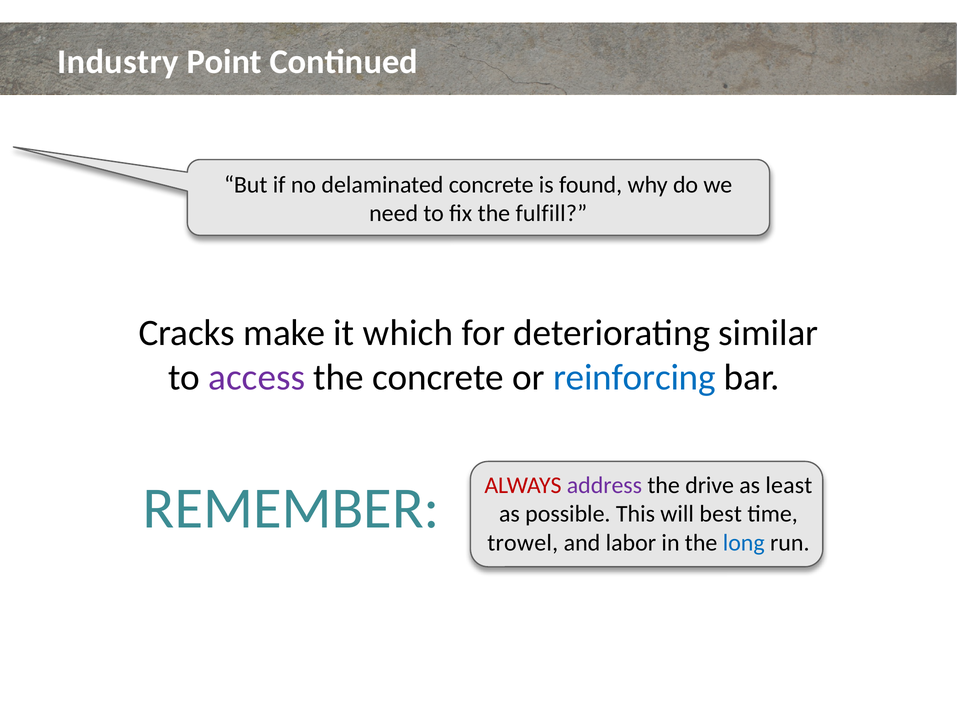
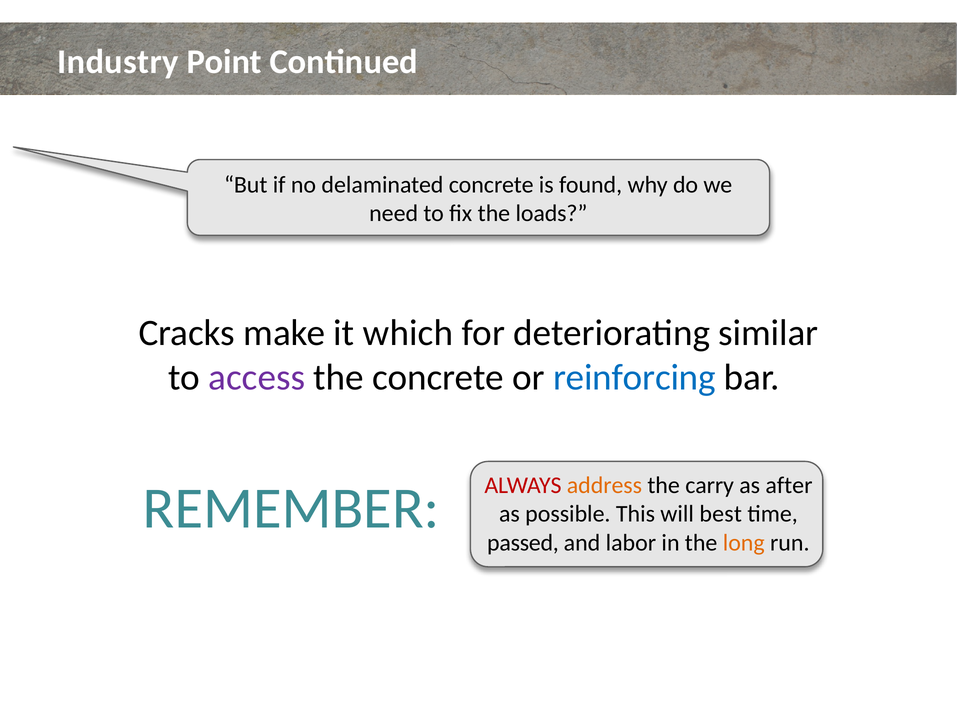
fulfill: fulfill -> loads (551, 213)
address colour: purple -> orange (604, 485)
drive: drive -> carry (710, 485)
least: least -> after (789, 485)
trowel: trowel -> passed (523, 543)
long colour: blue -> orange (744, 543)
